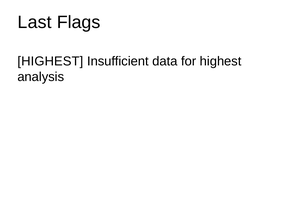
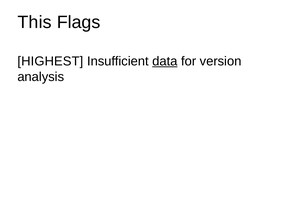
Last: Last -> This (35, 22)
data underline: none -> present (165, 61)
for highest: highest -> version (221, 61)
